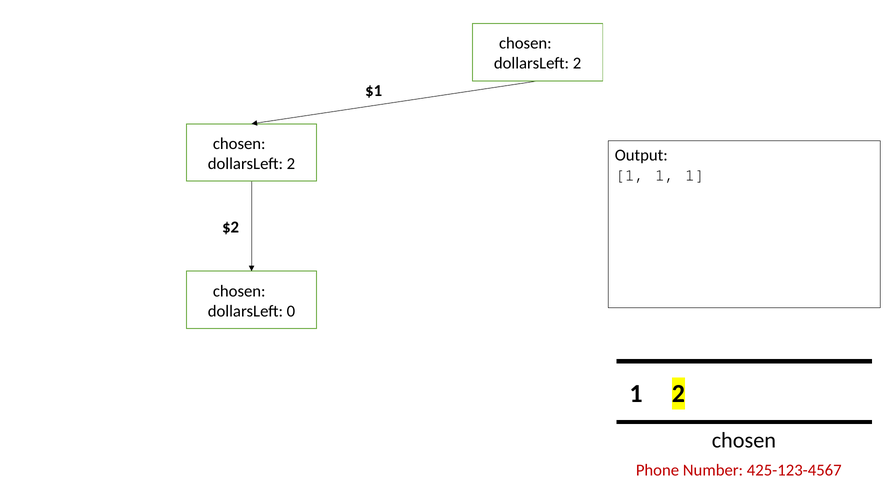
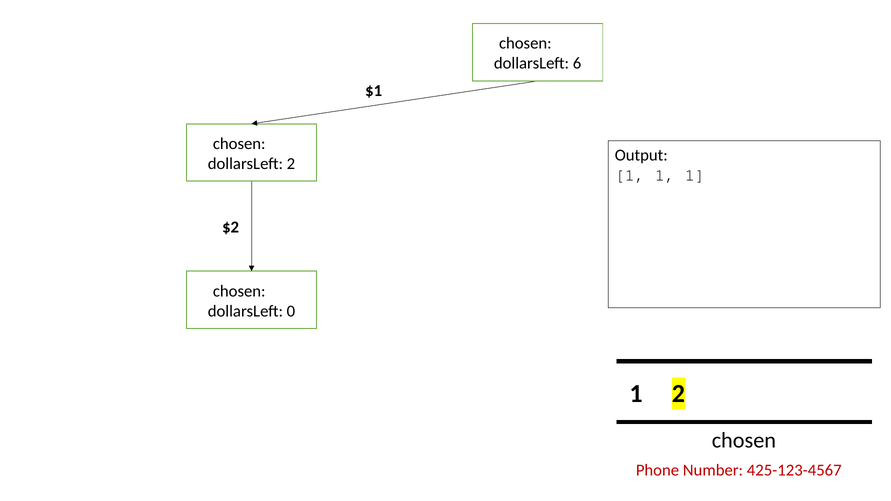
2: 2 -> 6 (577, 63)
